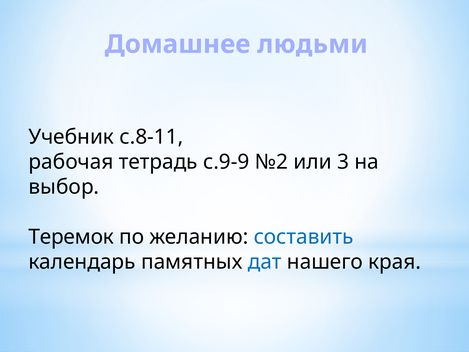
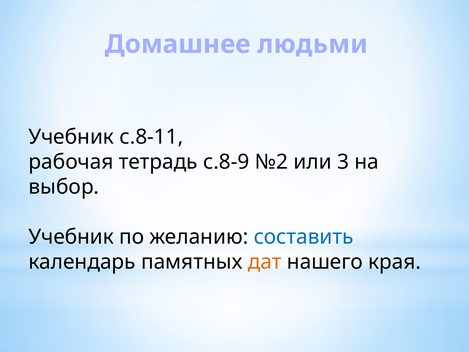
с.9-9: с.9-9 -> с.8-9 (226, 162)
Теремок: Теремок -> Учебник (71, 237)
дат colour: blue -> orange (265, 262)
